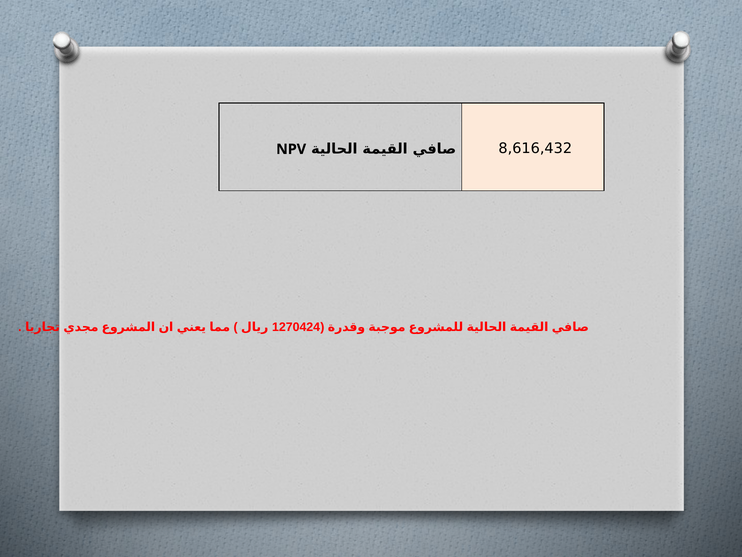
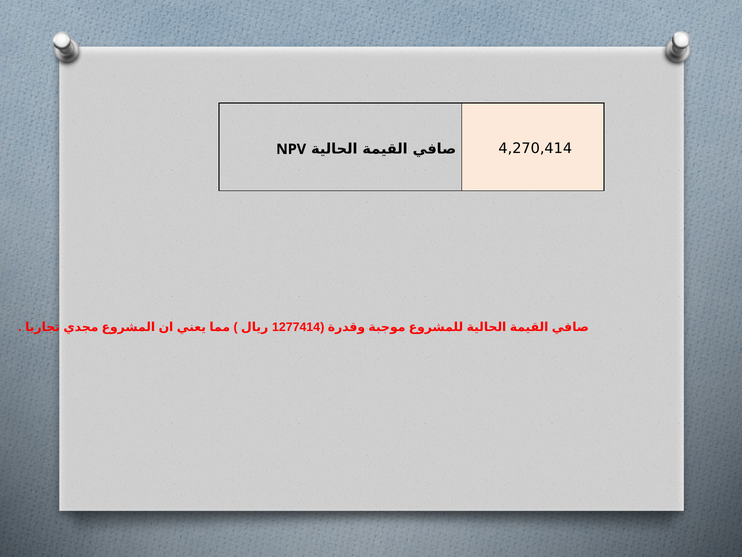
8,616,432: 8,616,432 -> 4,270,414 (535, 148)
1270424: 1270424 -> 1277414 (296, 327)
